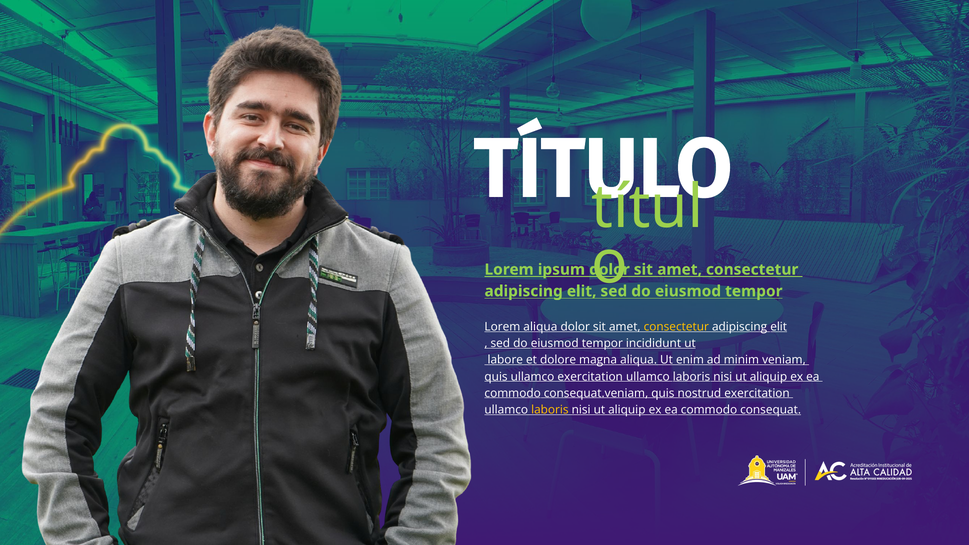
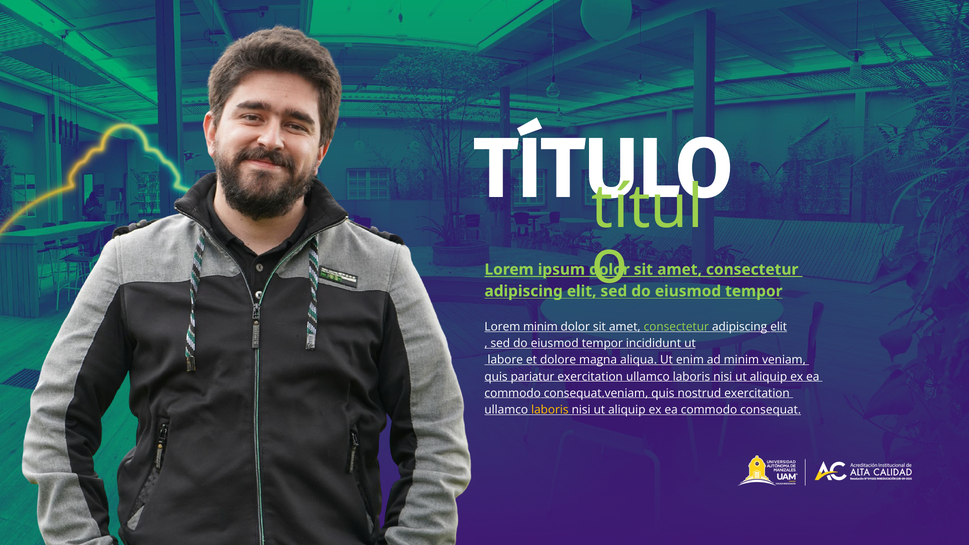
Lorem aliqua: aliqua -> minim (540, 327)
consectetur colour: yellow -> light green (676, 327)
quis ullamco: ullamco -> pariatur (533, 377)
